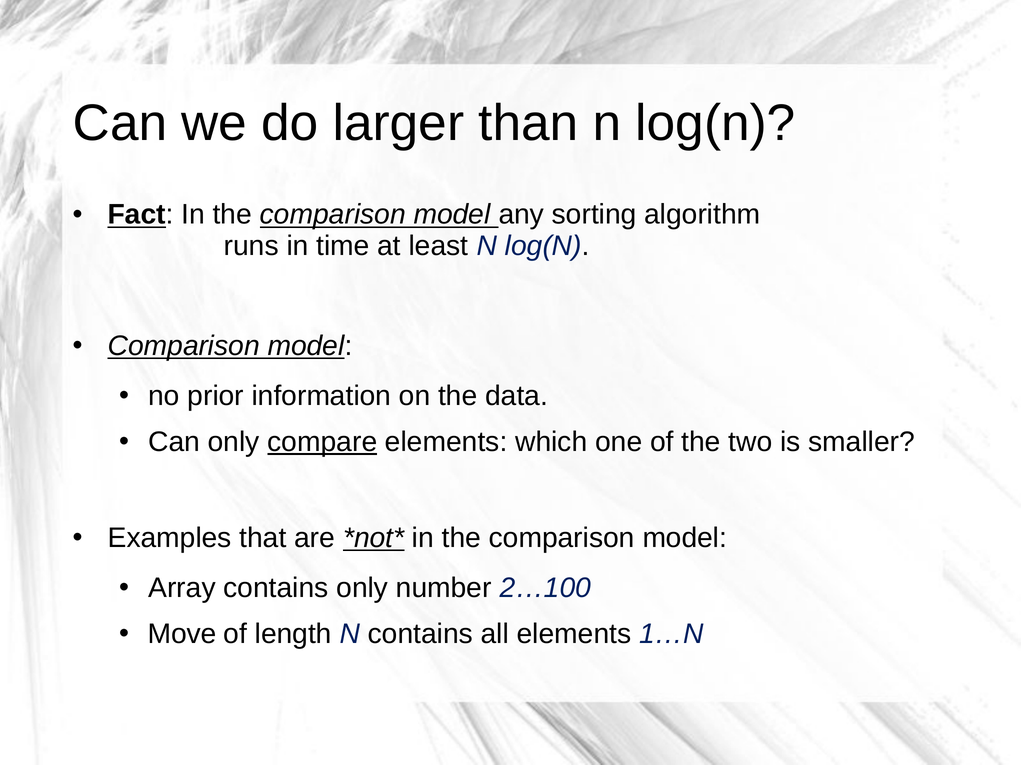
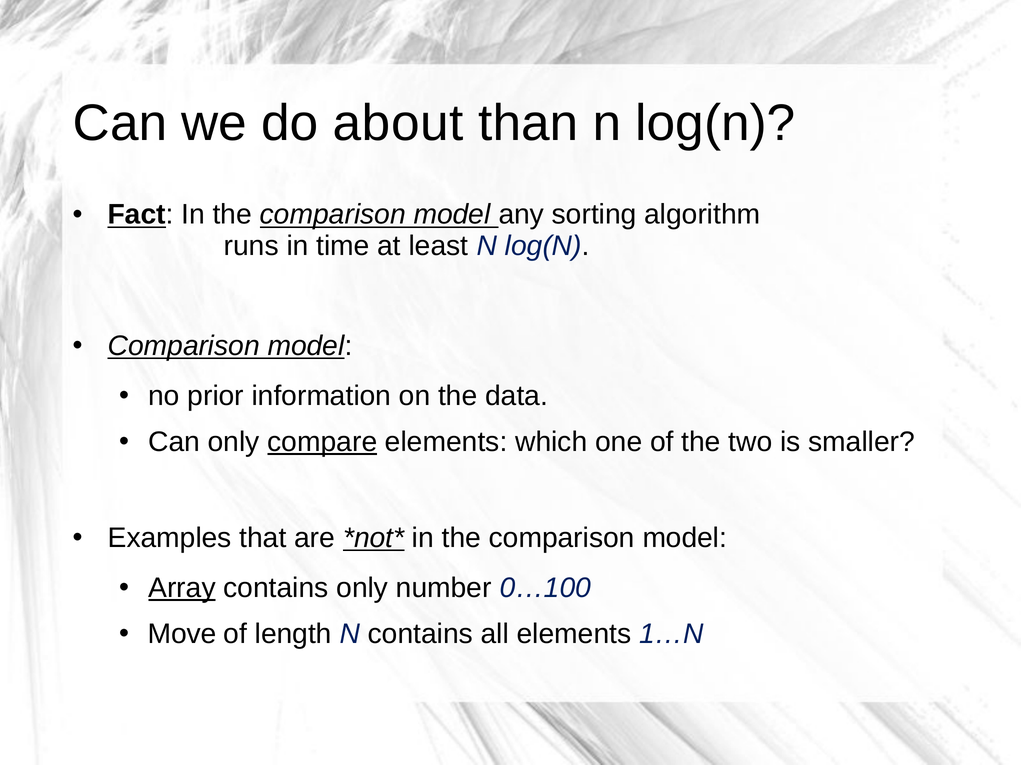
larger: larger -> about (398, 123)
Array underline: none -> present (182, 588)
2…100: 2…100 -> 0…100 (545, 588)
